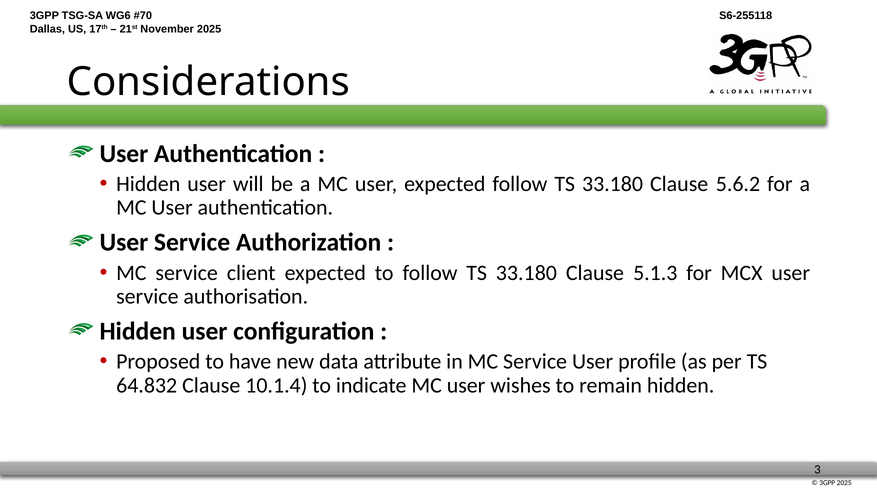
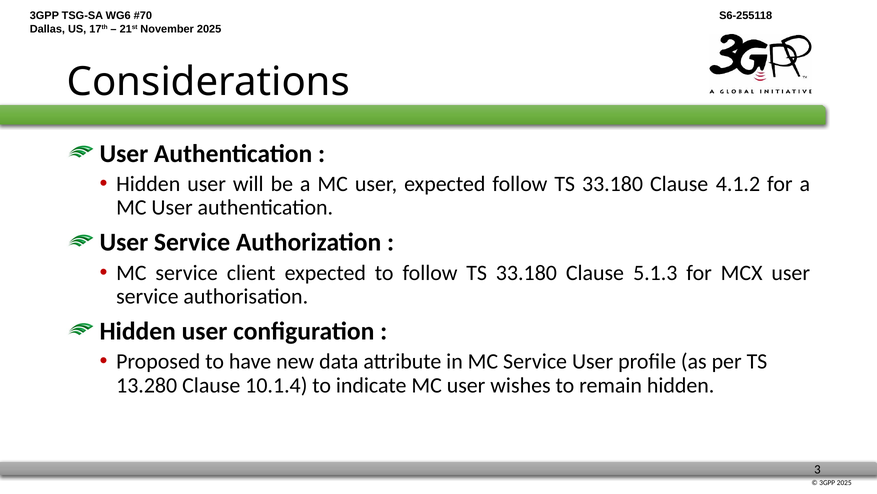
5.6.2: 5.6.2 -> 4.1.2 (738, 184)
64.832: 64.832 -> 13.280 (147, 385)
